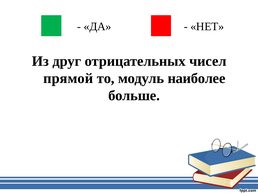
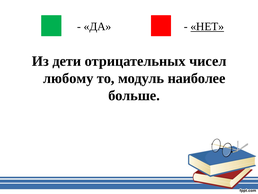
НЕТ underline: none -> present (207, 26)
друг: друг -> дети (67, 61)
прямой: прямой -> любому (68, 78)
